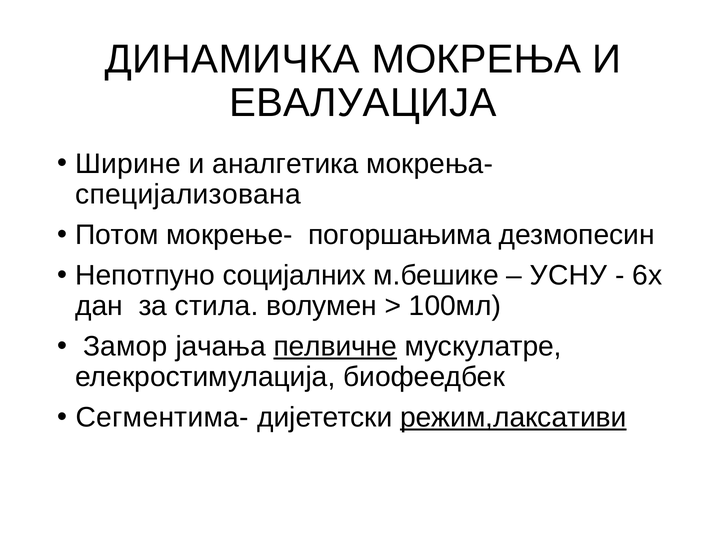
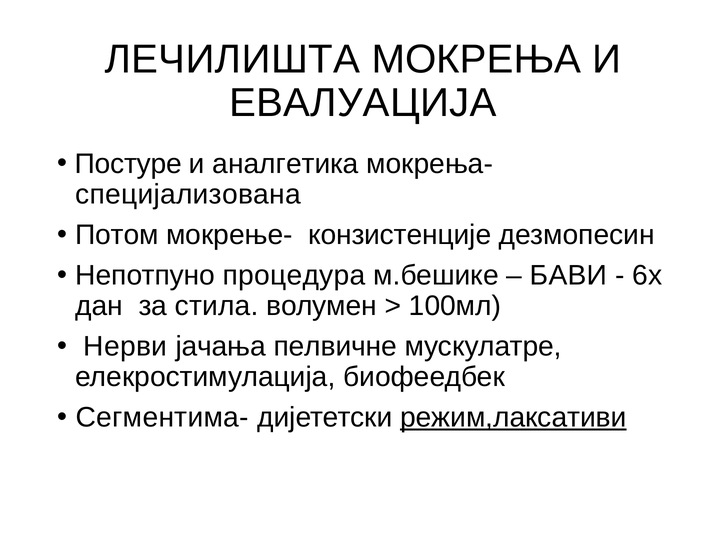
ДИНАМИЧКА: ДИНАМИЧКА -> ЛЕЧИЛИШТА (232, 60)
Ширине: Ширине -> Постуре (128, 164)
погоршањима: погоршањима -> конзистенције (400, 235)
социјалних: социјалних -> процедура (294, 275)
УСНУ: УСНУ -> БАВИ (569, 275)
Замор: Замор -> Нерви (125, 346)
пелвичне underline: present -> none (335, 346)
